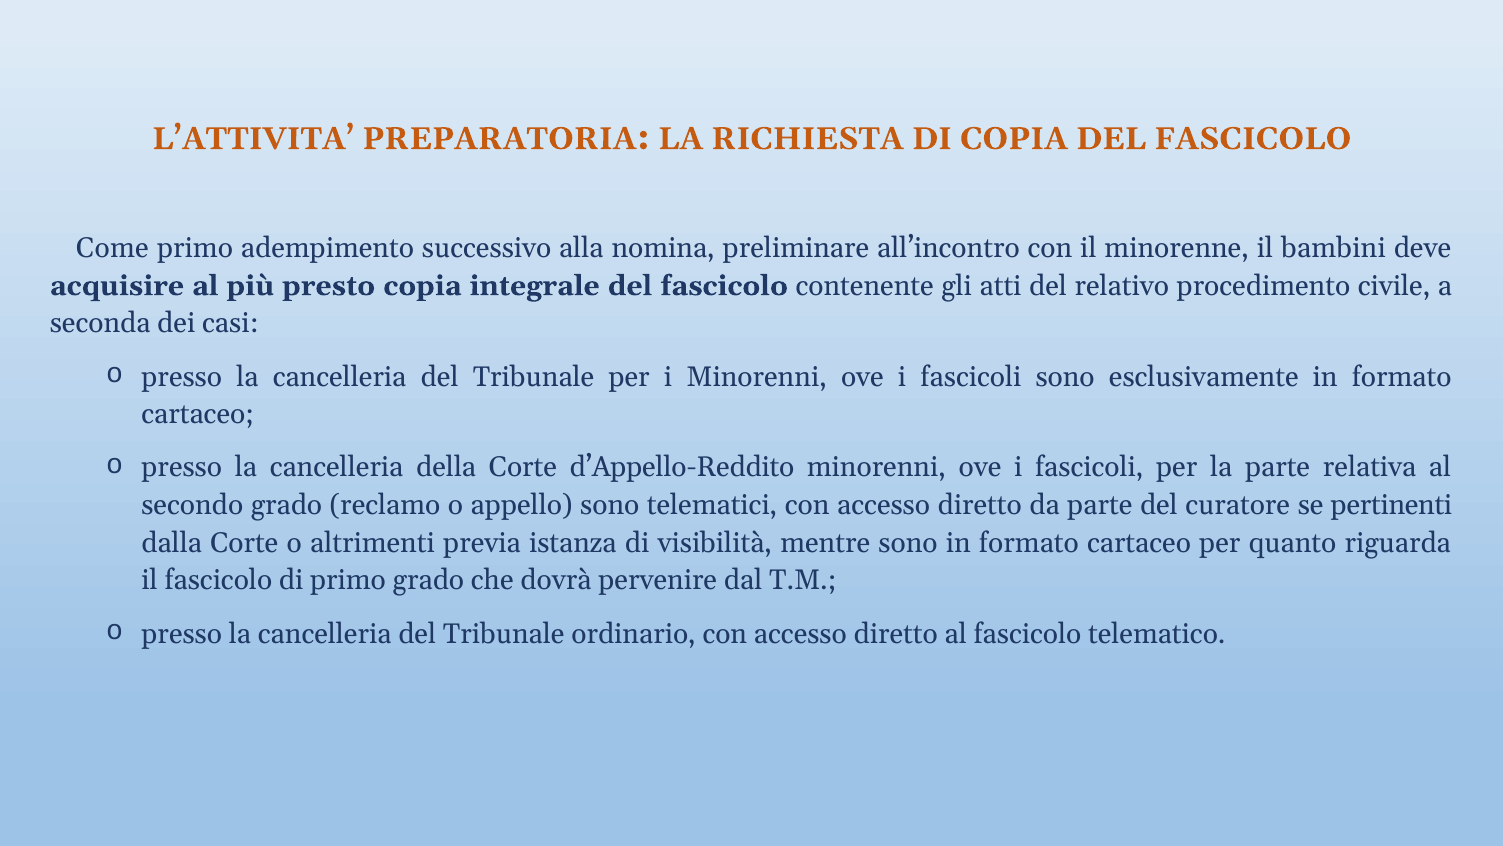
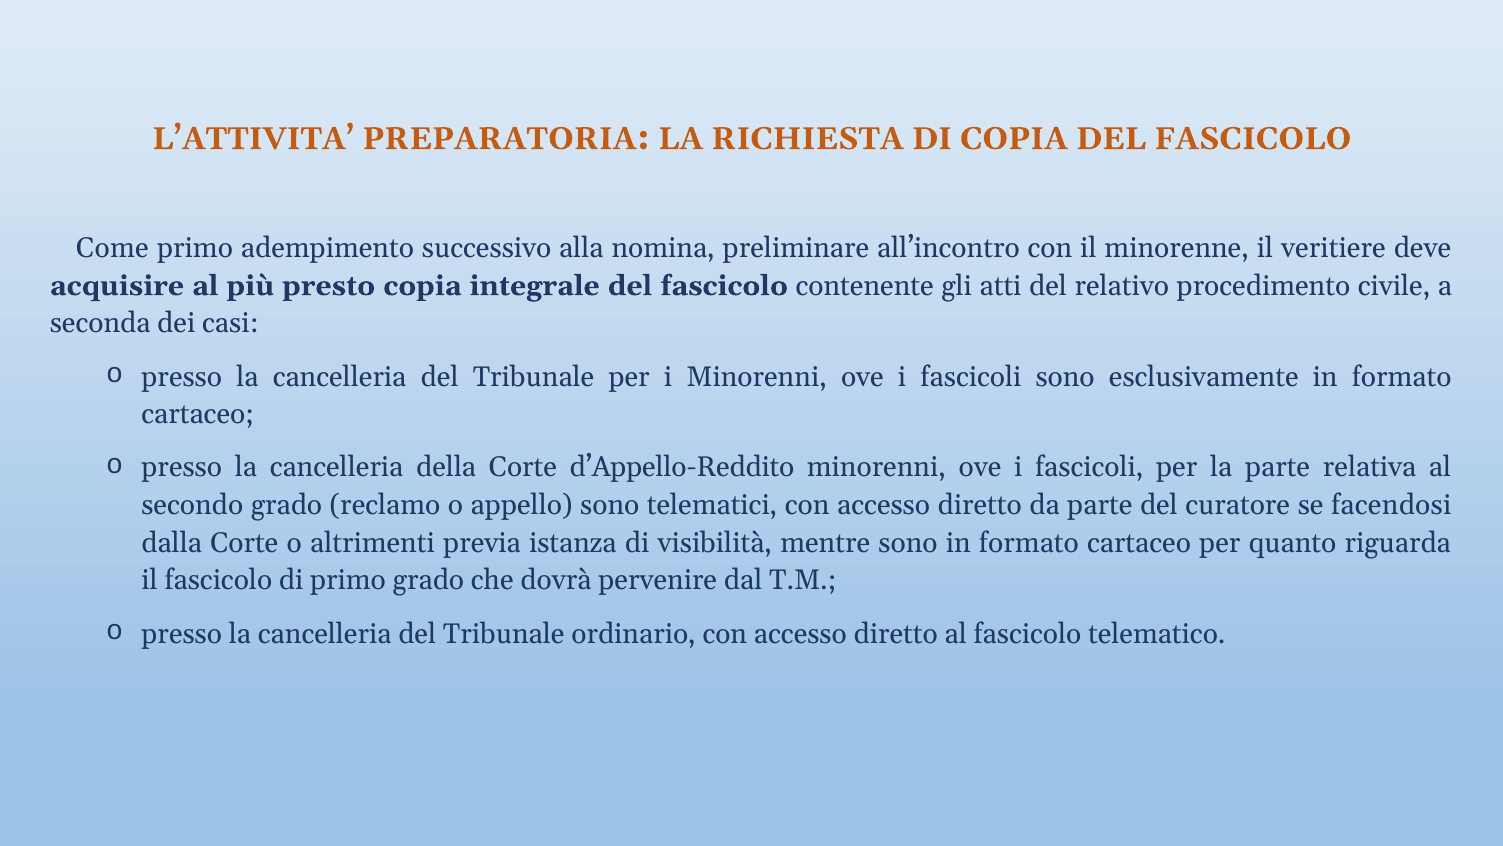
bambini: bambini -> veritiere (1333, 248)
pertinenti: pertinenti -> facendosi (1391, 505)
